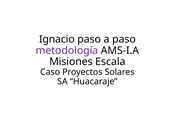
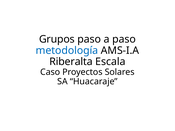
Ignacio: Ignacio -> Grupos (57, 39)
metodología colour: purple -> blue (67, 51)
Misiones: Misiones -> Riberalta (71, 62)
